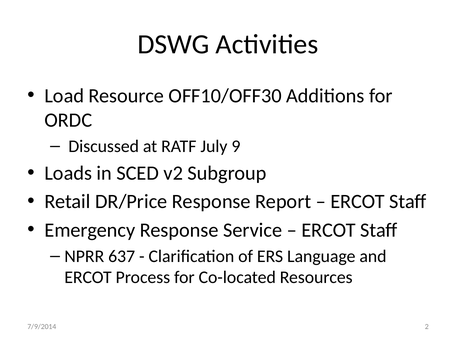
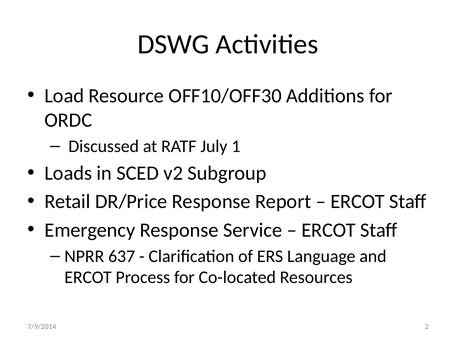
9: 9 -> 1 (236, 146)
